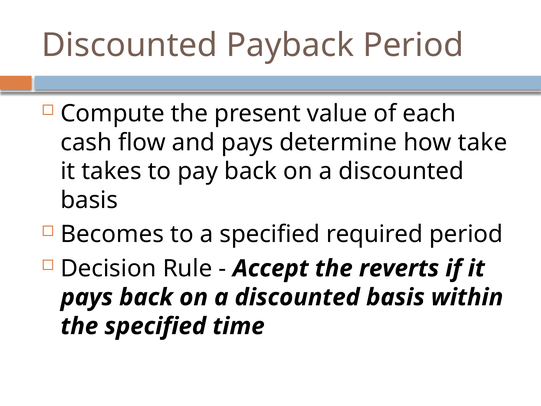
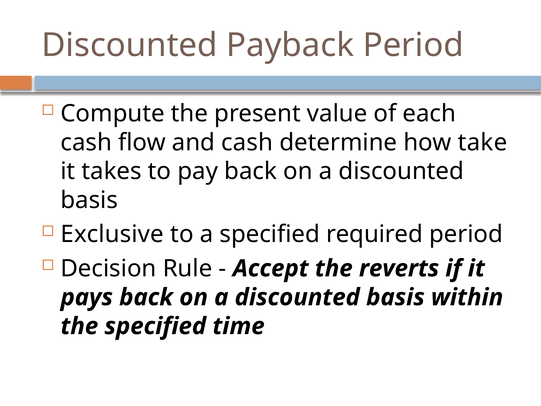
and pays: pays -> cash (247, 142)
Becomes: Becomes -> Exclusive (112, 234)
